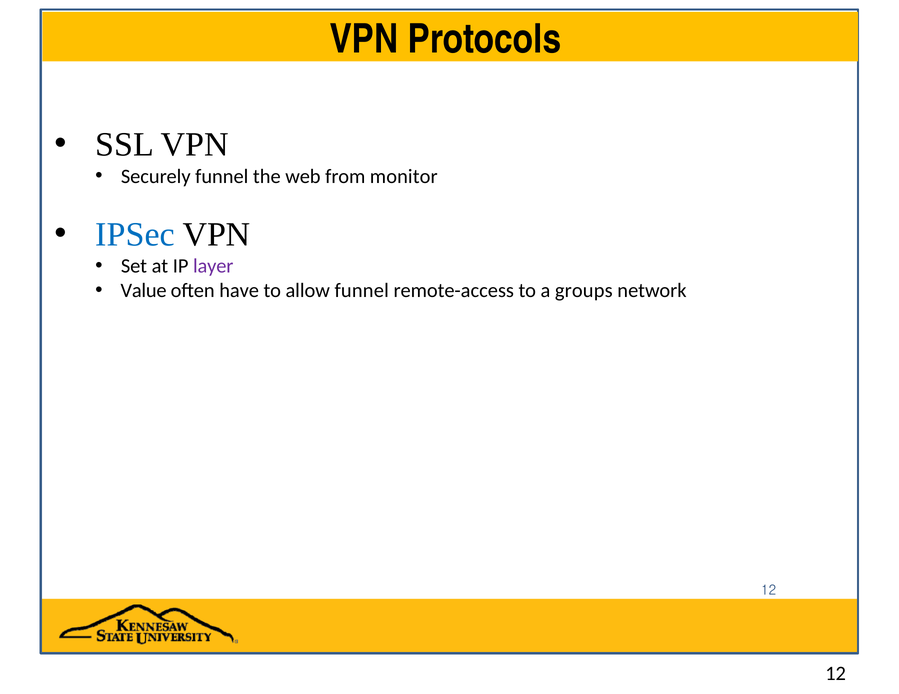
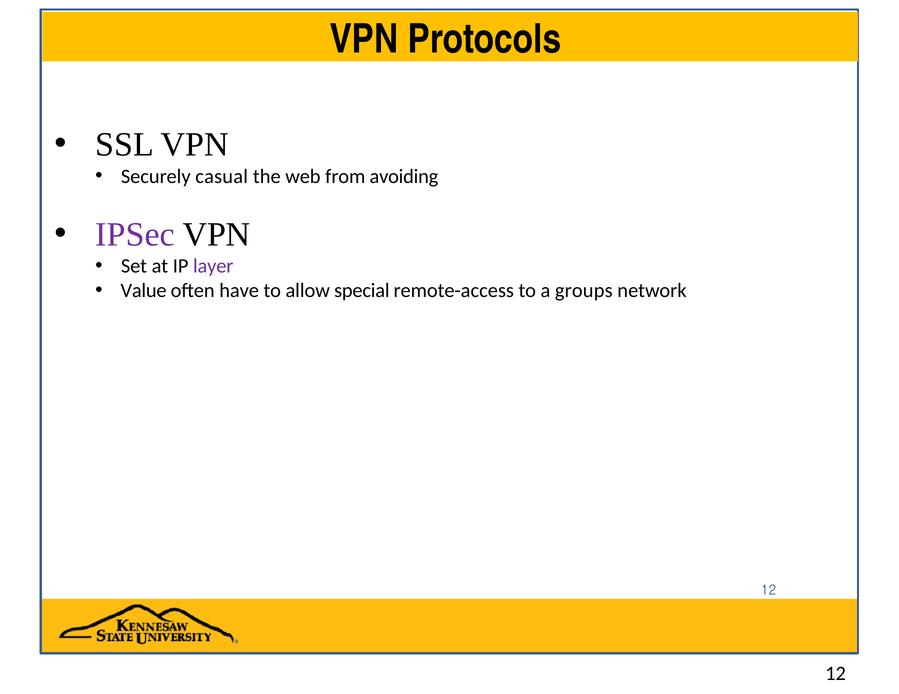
Securely funnel: funnel -> casual (222, 176)
monitor: monitor -> avoiding (404, 176)
IPSec colour: blue -> purple (135, 235)
allow funnel: funnel -> special (362, 291)
